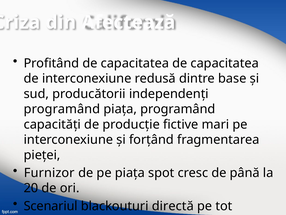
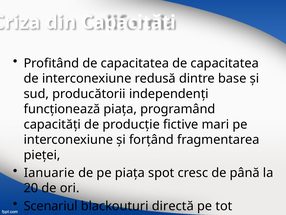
din Afectează: Afectează -> Capacităţi (128, 22)
programând: programând -> funcţionează (62, 109)
Furnizor: Furnizor -> Ianuarie (49, 172)
